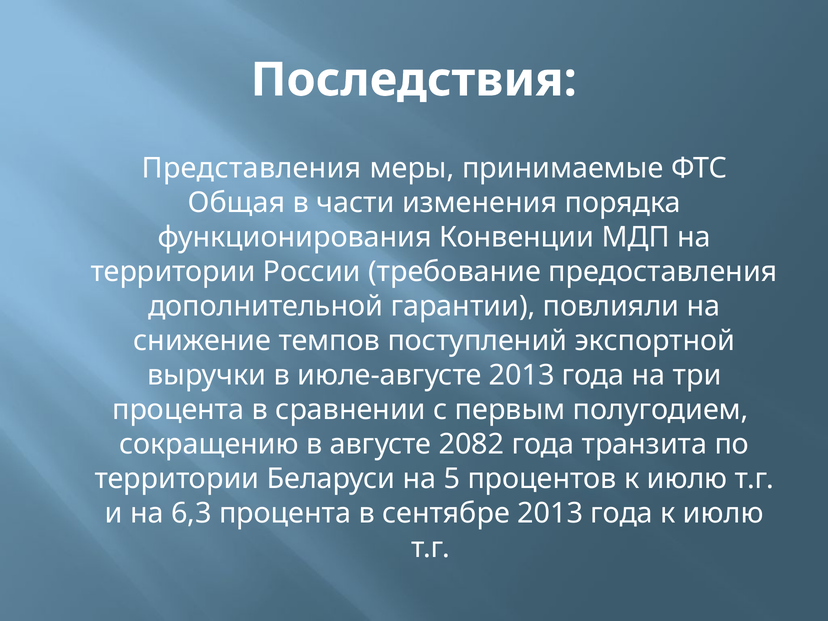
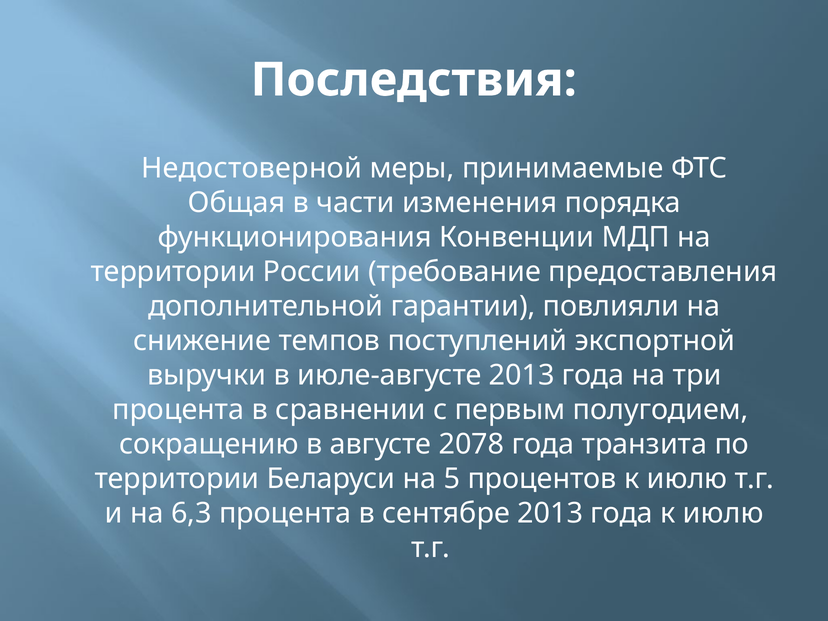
Представления: Представления -> Недостоверной (252, 168)
2082: 2082 -> 2078 (472, 444)
